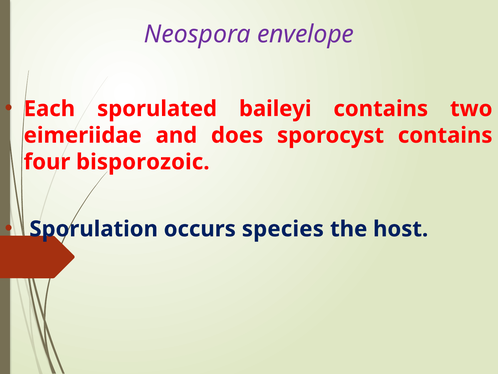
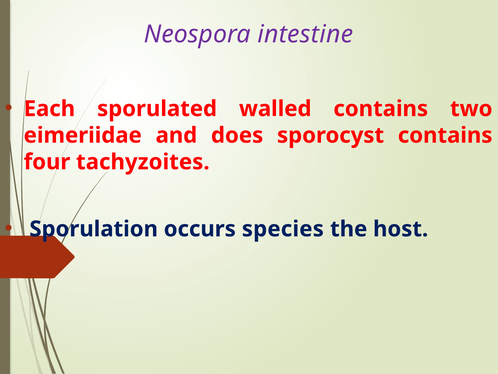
envelope: envelope -> intestine (305, 34)
baileyi: baileyi -> walled (275, 109)
bisporozoic: bisporozoic -> tachyzoites (143, 162)
